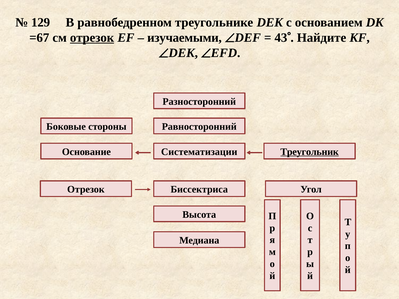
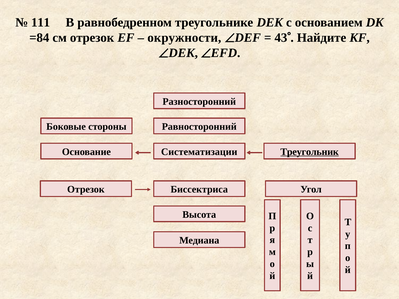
129: 129 -> 111 (41, 23)
=67: =67 -> =84 (39, 38)
отрезок underline: present -> none (92, 38)
изучаемыми: изучаемыми -> окружности (184, 38)
